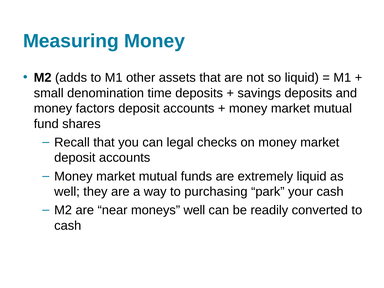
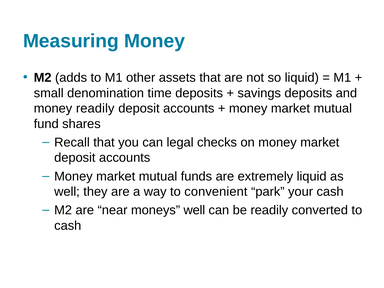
money factors: factors -> readily (95, 108)
purchasing: purchasing -> convenient (216, 192)
